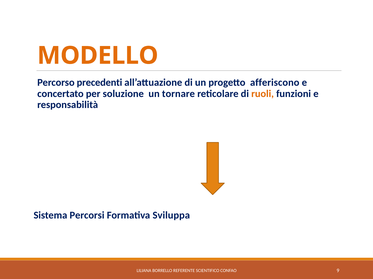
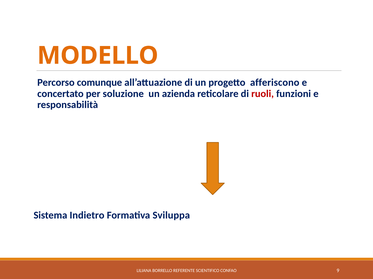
precedenti: precedenti -> comunque (99, 83)
tornare: tornare -> azienda (178, 94)
ruoli colour: orange -> red (263, 94)
Percorsi: Percorsi -> Indietro (87, 216)
